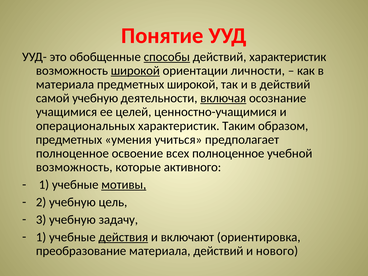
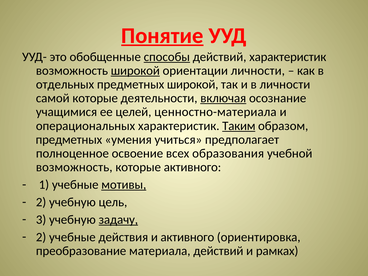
Понятие underline: none -> present (162, 36)
материала: материала -> отдельных (65, 84)
в действий: действий -> личности (285, 84)
самой учебную: учебную -> которые (95, 98)
ценностно-учащимися: ценностно-учащимися -> ценностно-материала (215, 112)
Таким underline: none -> present (239, 126)
всех полноценное: полноценное -> образования (228, 153)
задачу underline: none -> present (118, 220)
1: 1 -> 2 (41, 237)
действия underline: present -> none (123, 237)
и включают: включают -> активного (187, 237)
нового: нового -> рамках (277, 251)
